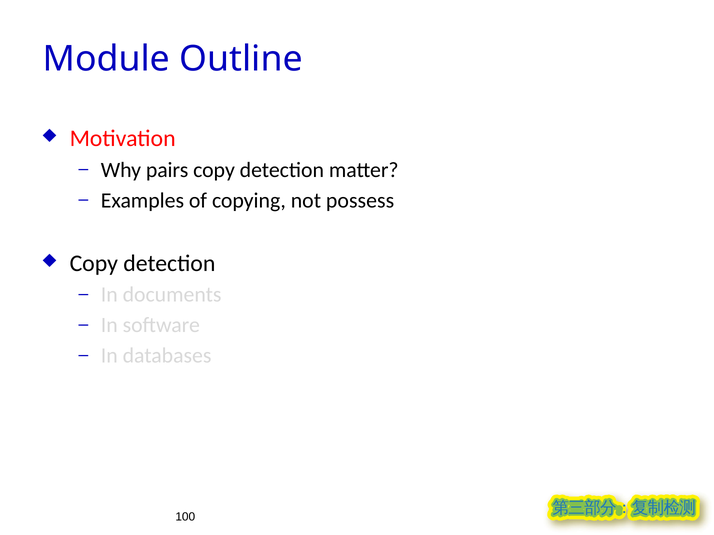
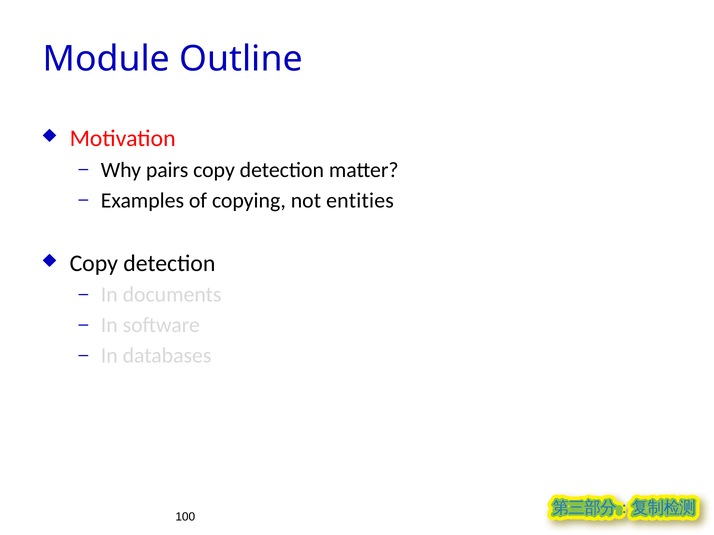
possess: possess -> entities (360, 201)
